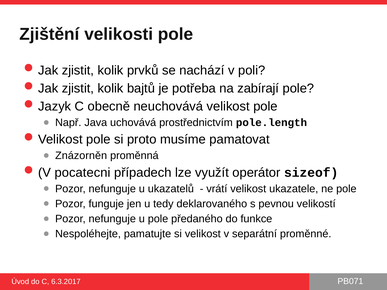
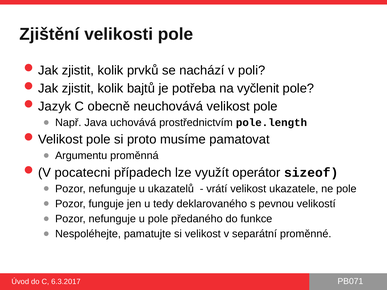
zabírají: zabírají -> vyčlenit (258, 88)
Znázorněn: Znázorněn -> Argumentu (81, 156)
